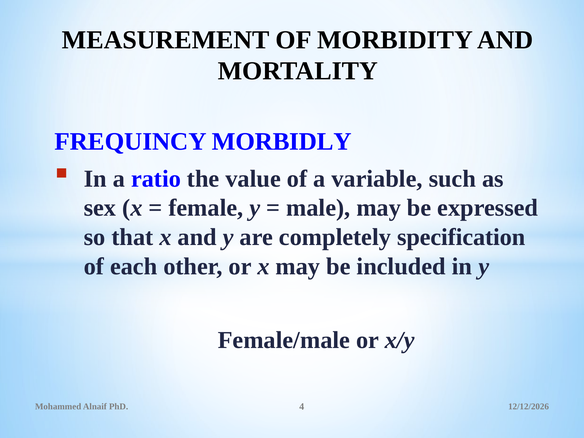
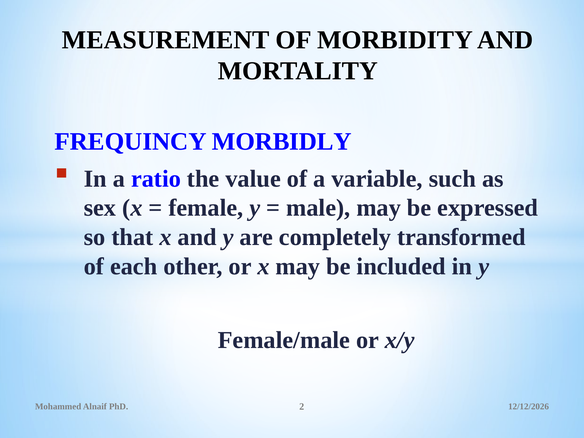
specification: specification -> transformed (461, 237)
4: 4 -> 2 (302, 407)
